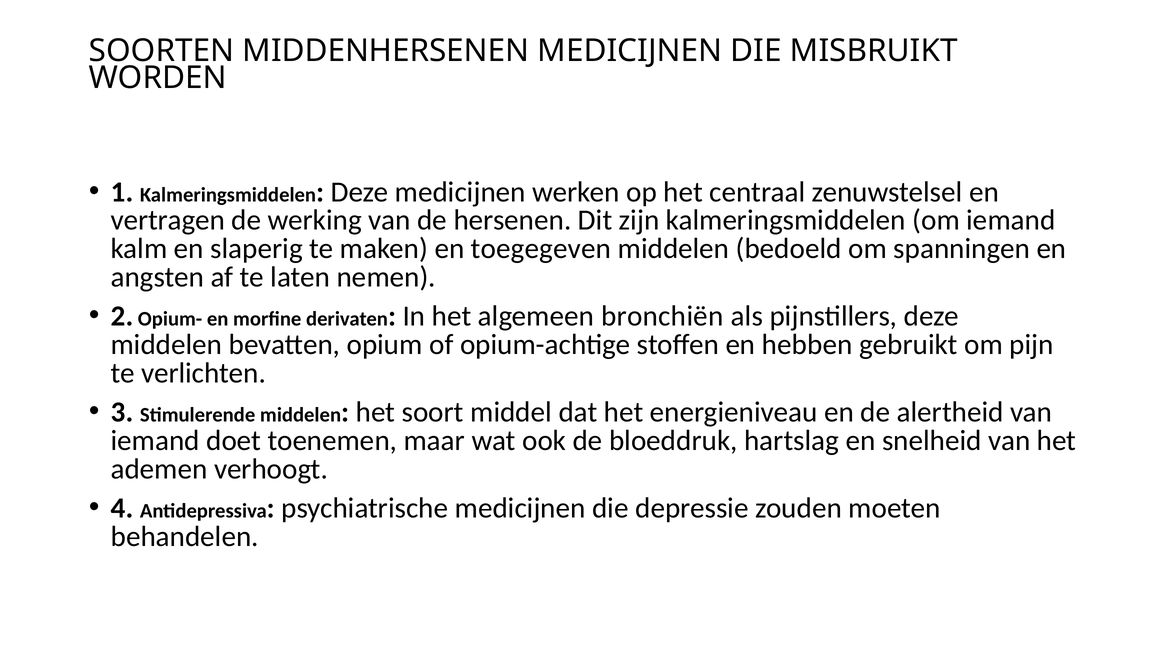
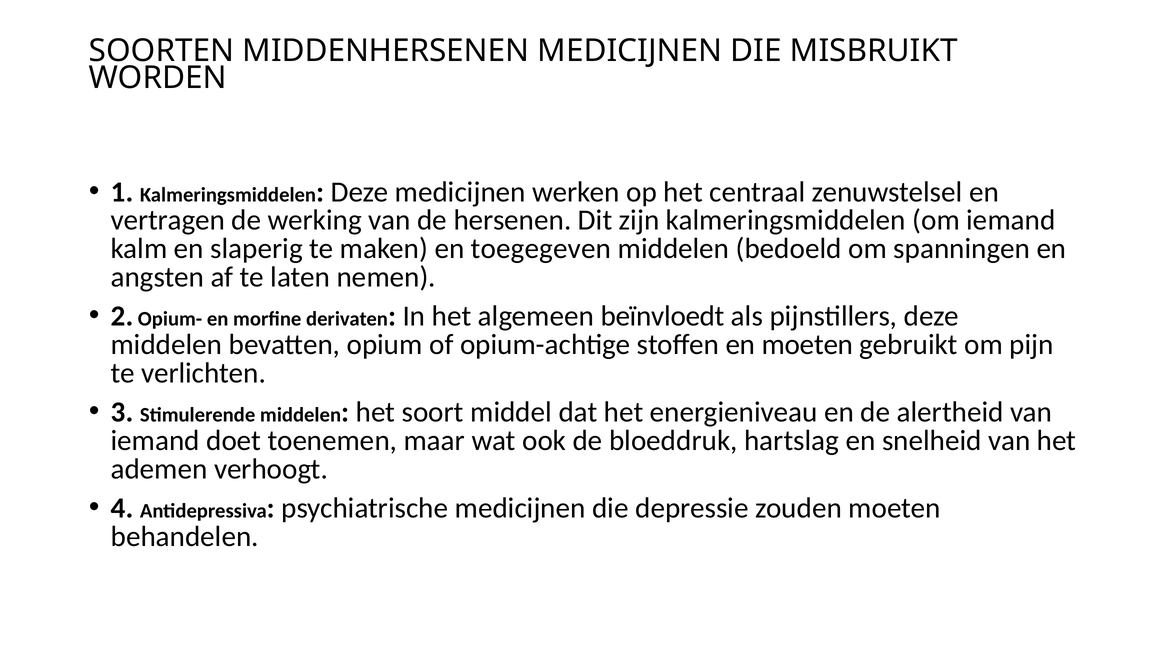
bronchiën: bronchiën -> beïnvloedt (663, 316)
en hebben: hebben -> moeten (807, 345)
